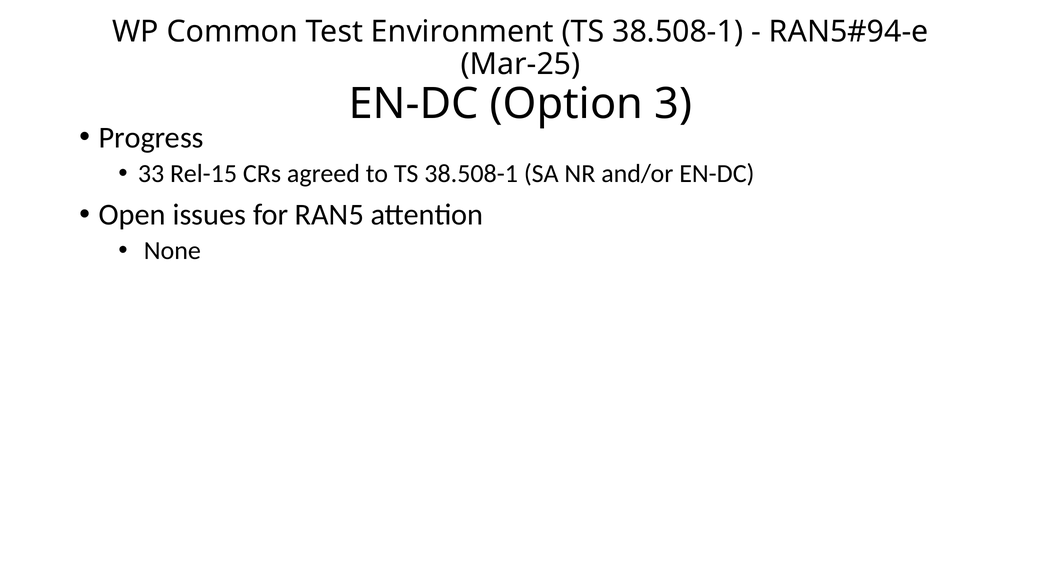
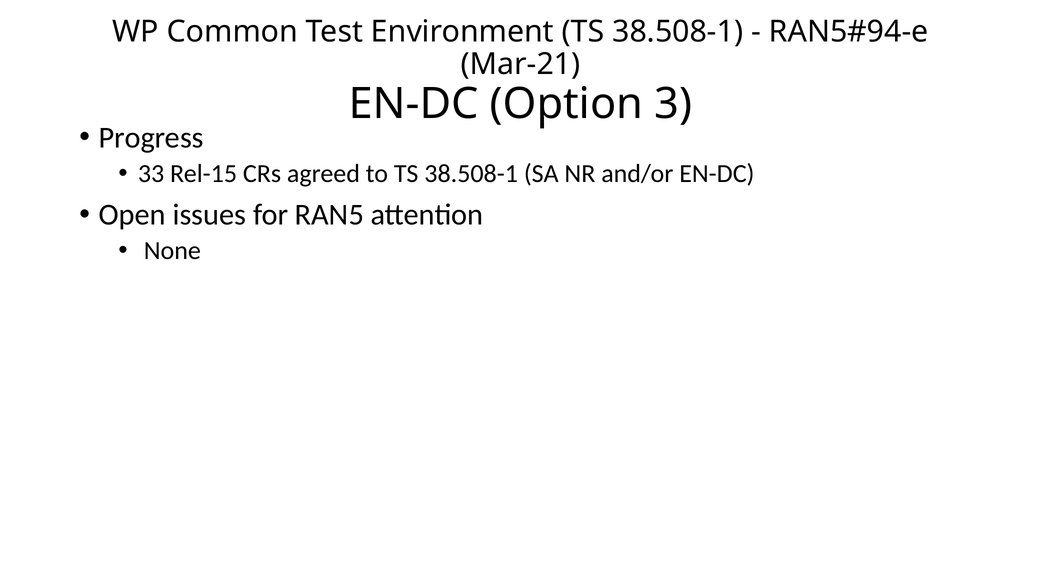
Mar-25: Mar-25 -> Mar-21 (520, 64)
